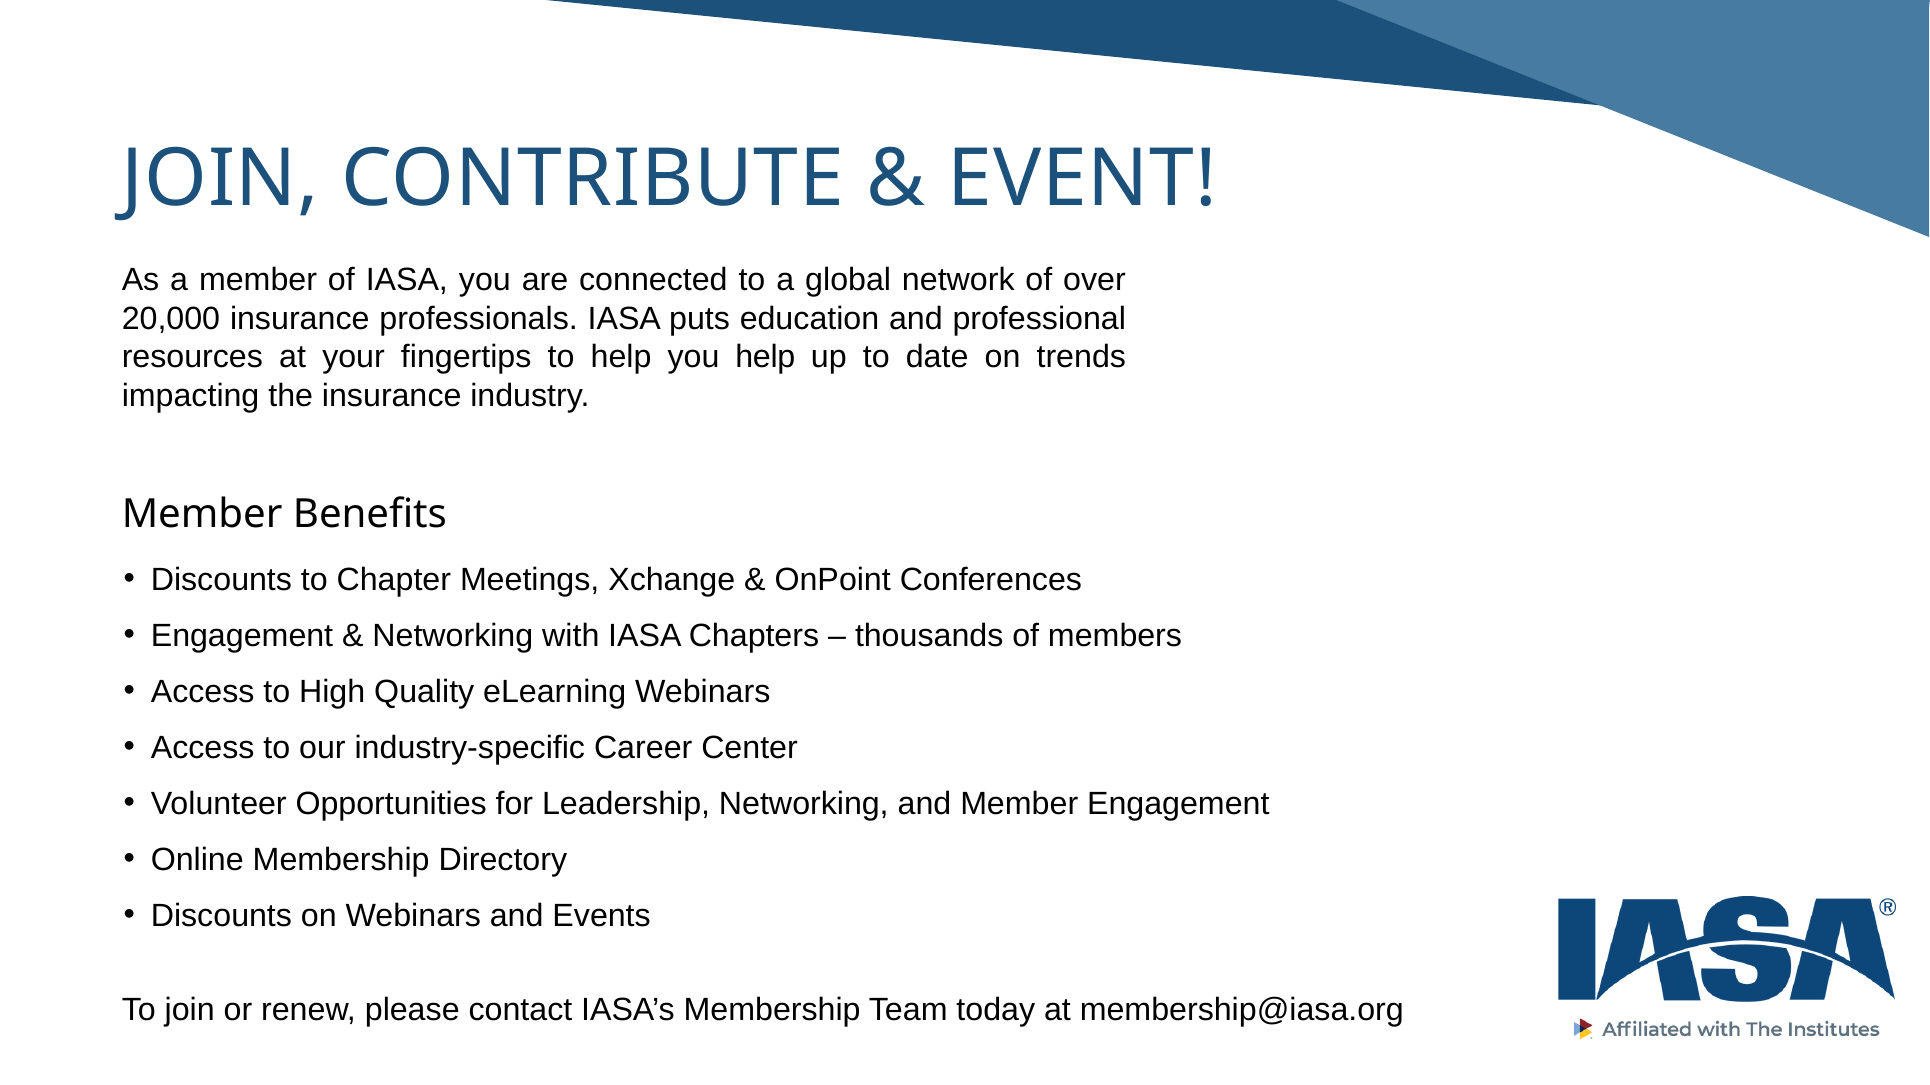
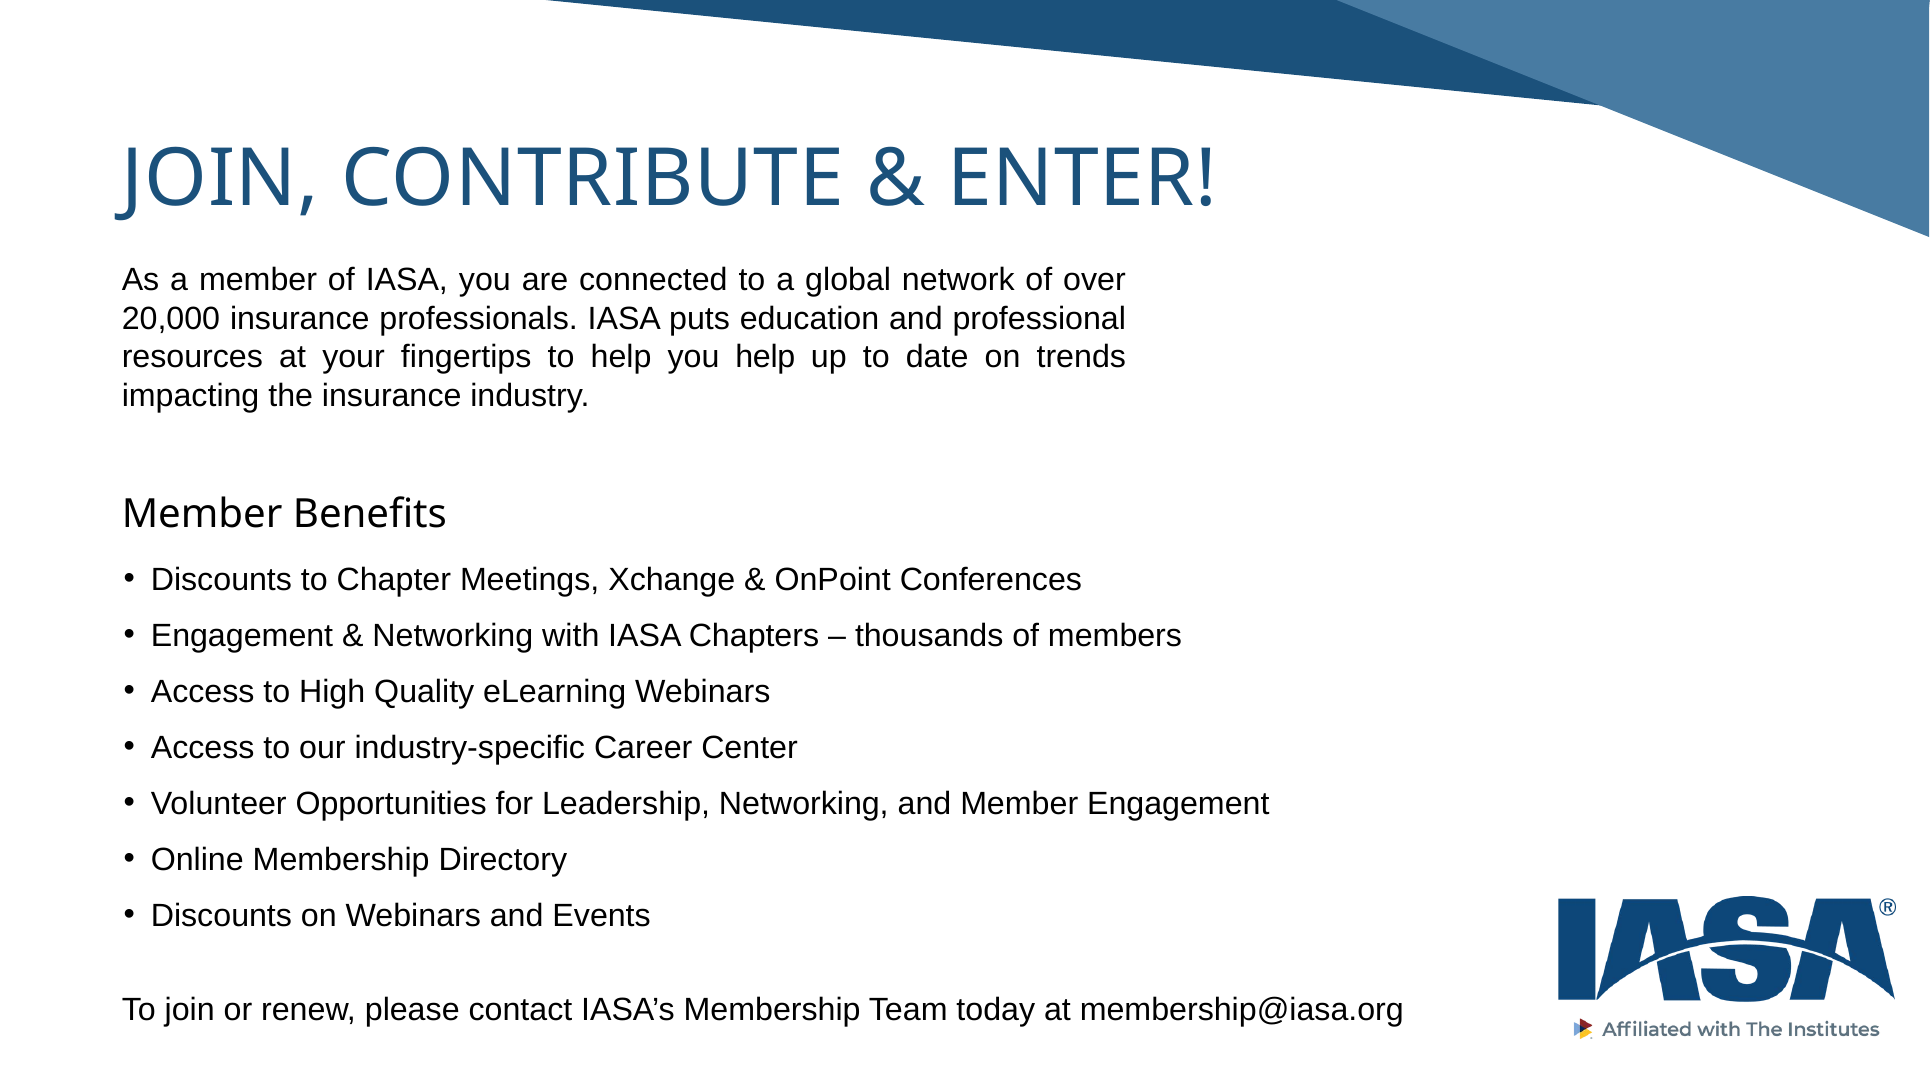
EVENT: EVENT -> ENTER (1082, 179)
